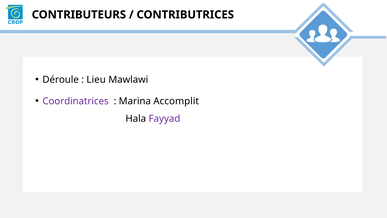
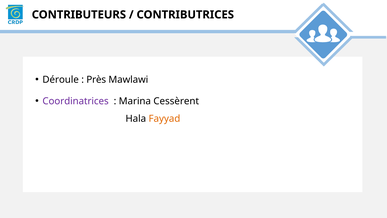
Lieu: Lieu -> Près (96, 80)
Accomplit: Accomplit -> Cessèrent (176, 101)
Fayyad colour: purple -> orange (164, 118)
